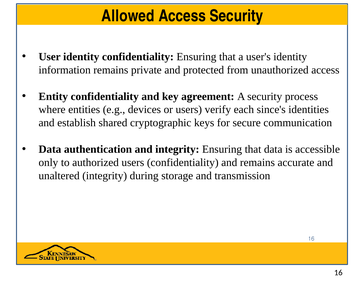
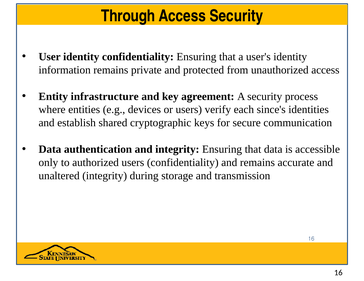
Allowed: Allowed -> Through (128, 16)
Entity confidentiality: confidentiality -> infrastructure (105, 96)
